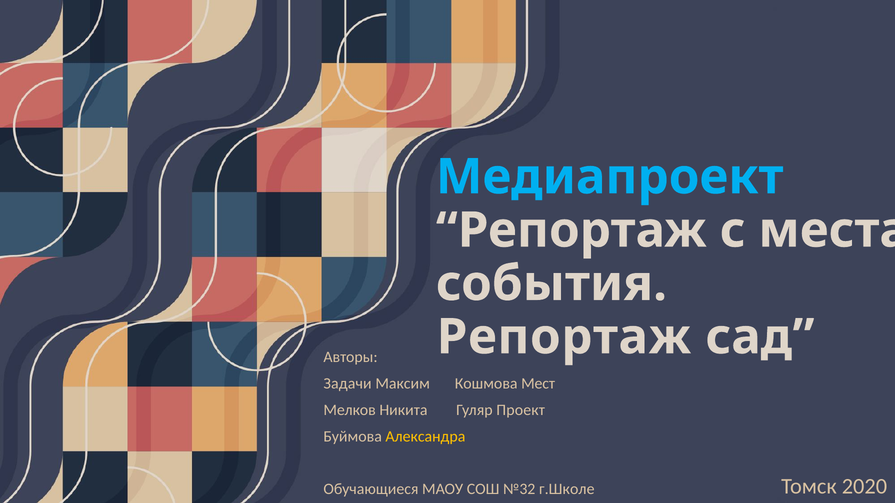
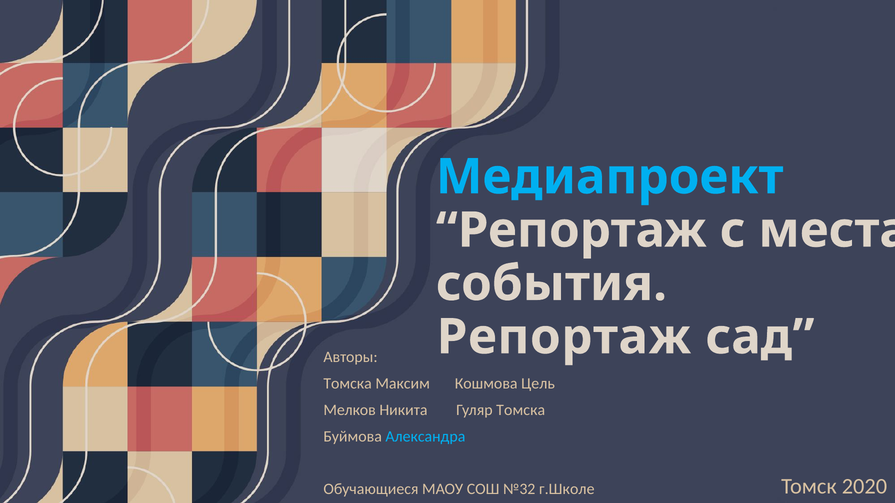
Задачи: Задачи -> Томска (348, 384)
Мест: Мест -> Цель (538, 384)
Гуляр Проект: Проект -> Томска (521, 410)
Александра colour: yellow -> light blue (425, 437)
